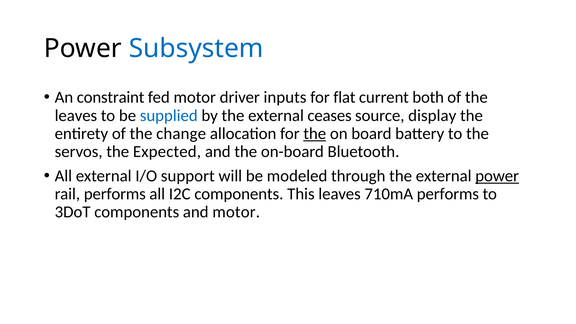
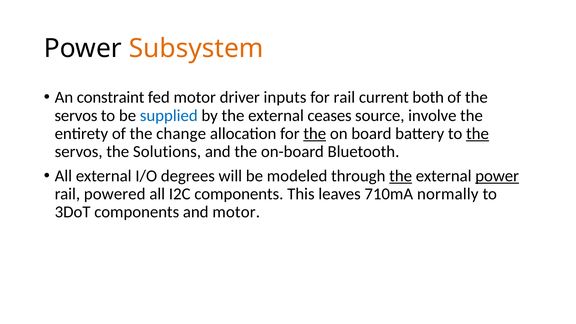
Subsystem colour: blue -> orange (196, 48)
for flat: flat -> rail (344, 97)
leaves: leaves -> servos (76, 115)
display: display -> involve (432, 115)
the underline: none -> present (478, 134)
Expected: Expected -> Solutions (167, 152)
support: support -> degrees (188, 176)
the underline: none -> present (401, 176)
rail performs: performs -> powered (115, 194)
710mA performs: performs -> normally (448, 194)
